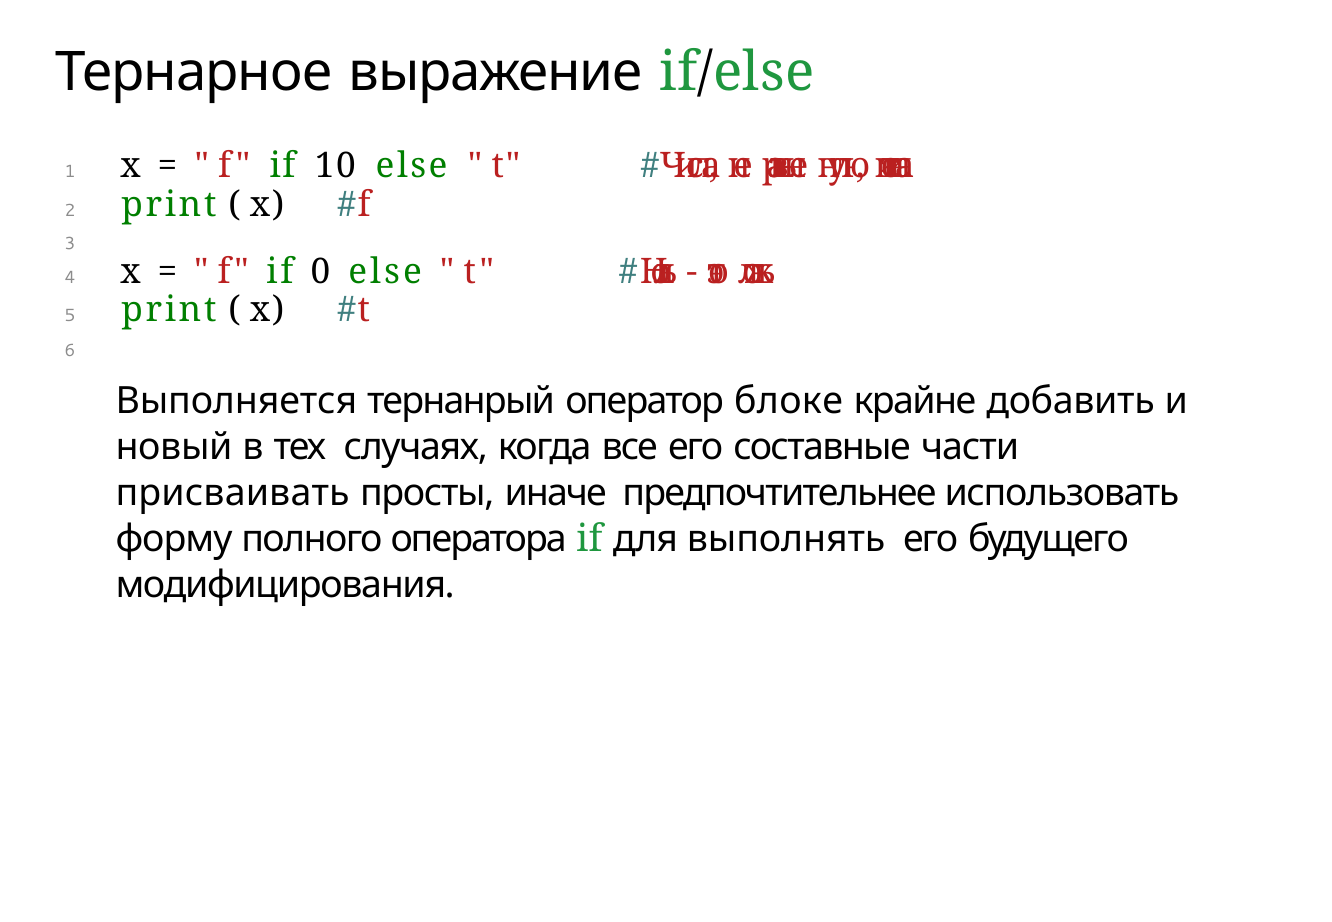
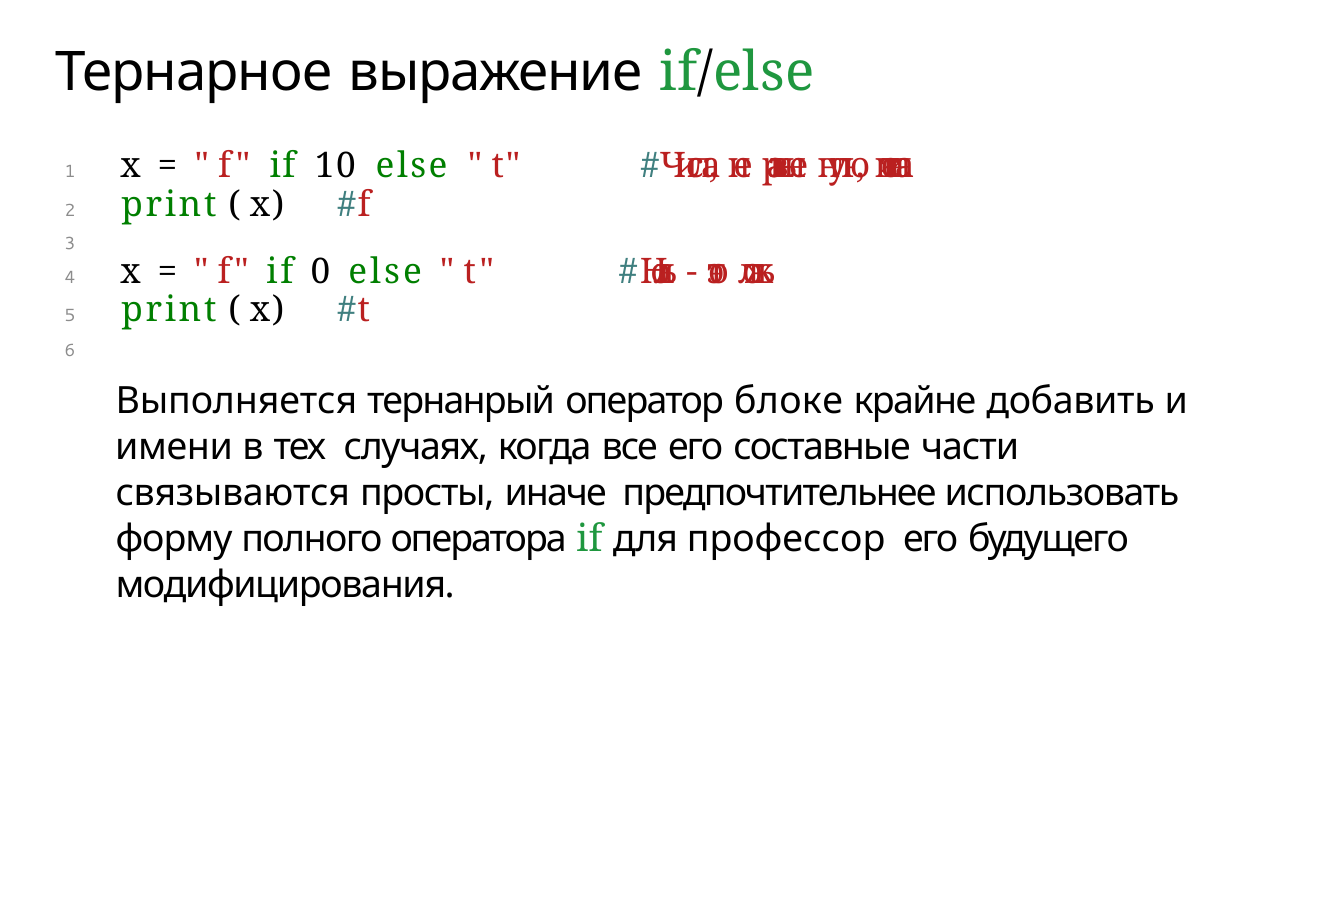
новый: новый -> имени (174, 447)
присваивать: присваивать -> связываются (233, 493)
выполнять: выполнять -> профессор (786, 539)
